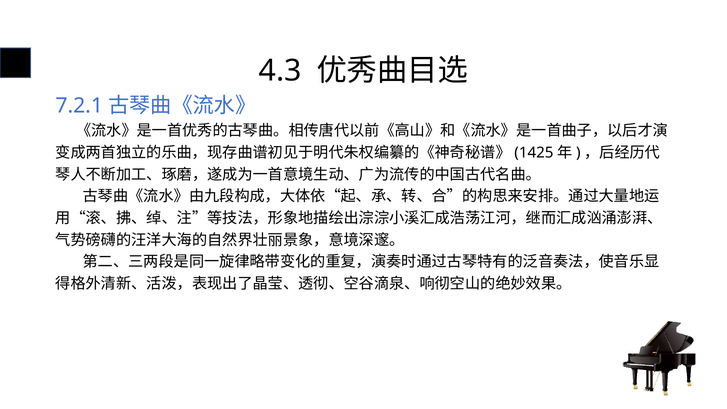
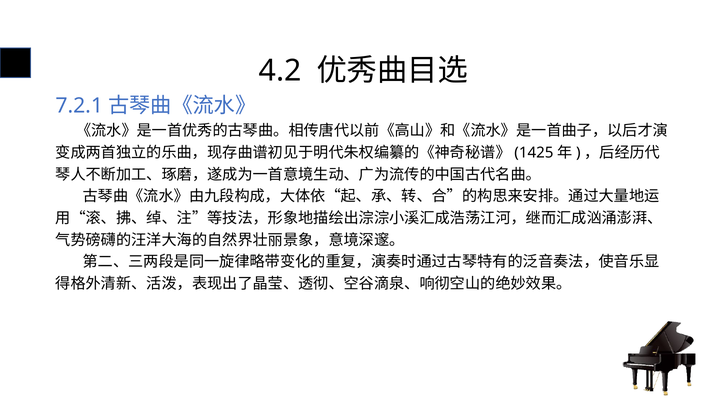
4.3: 4.3 -> 4.2 (280, 71)
